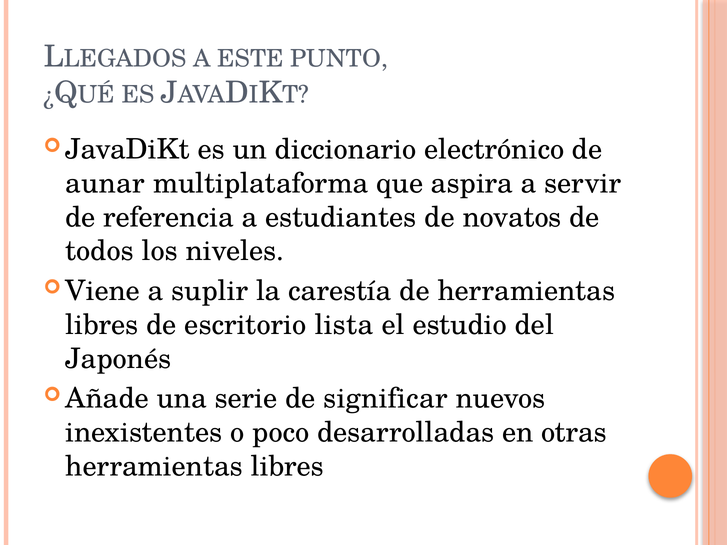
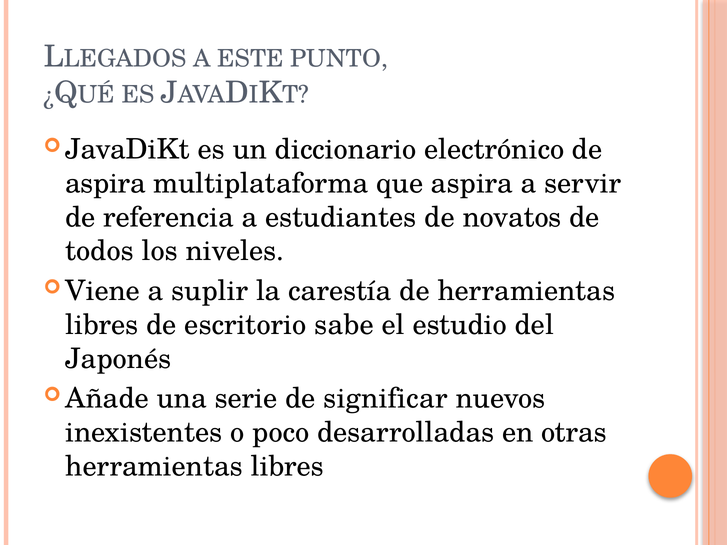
aunar: aunar -> aspira (105, 184)
lista: lista -> sabe (344, 325)
